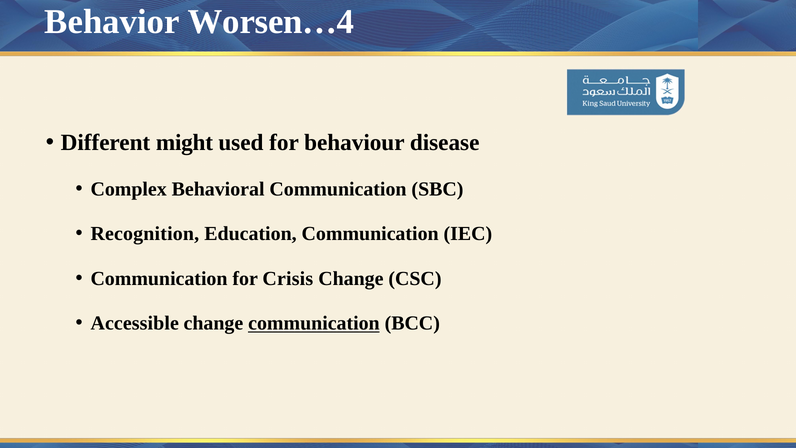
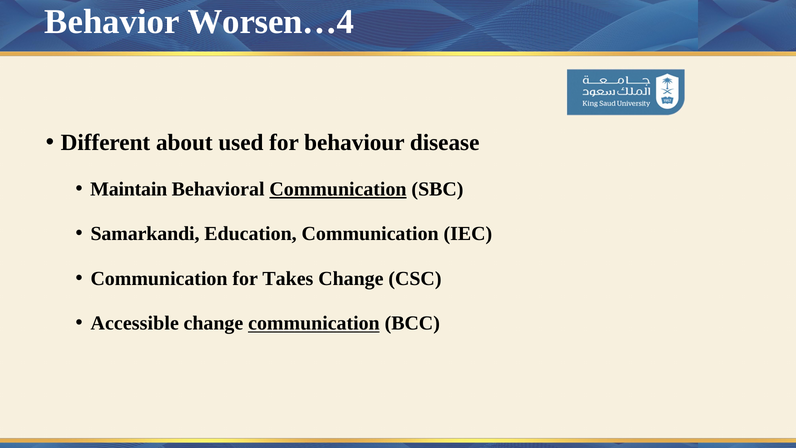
might: might -> about (184, 143)
Complex: Complex -> Maintain (129, 189)
Communication underline: none -> present (338, 189)
Recognition: Recognition -> Samarkandi (145, 234)
Crisis: Crisis -> Takes (288, 278)
